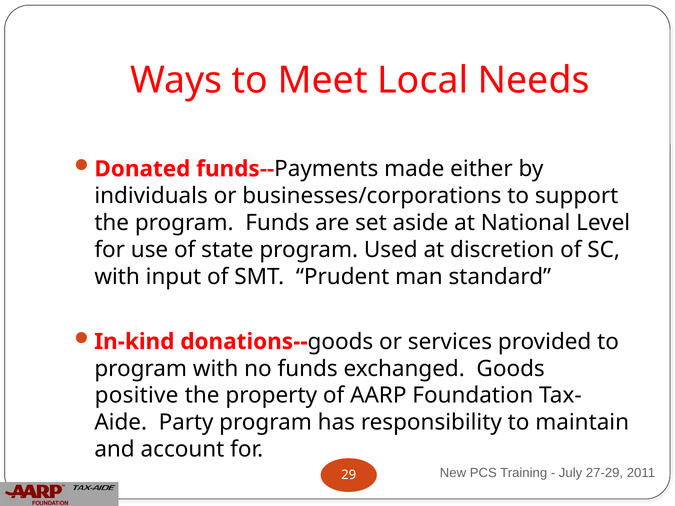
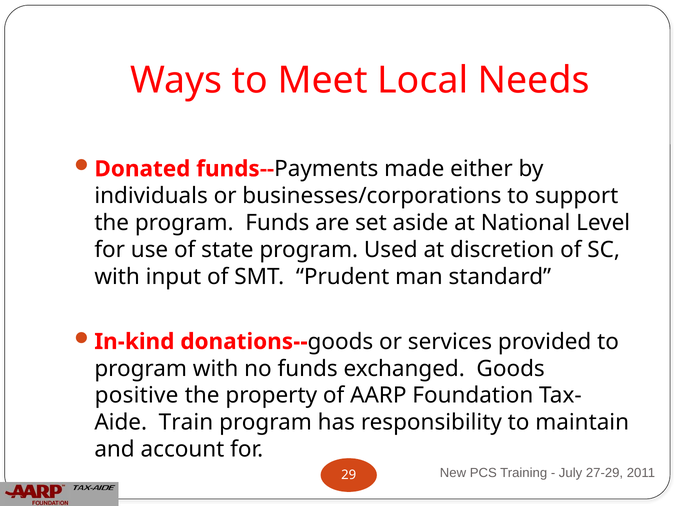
Party: Party -> Train (186, 423)
